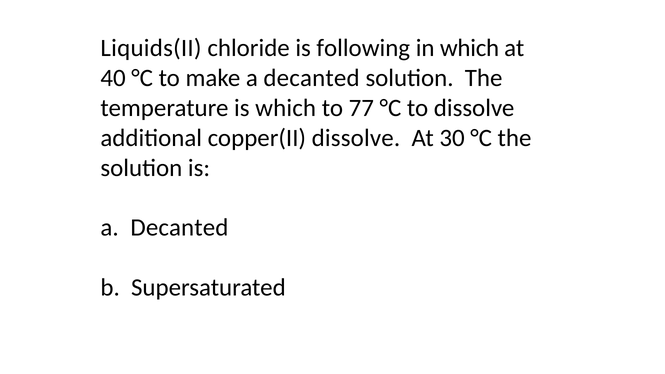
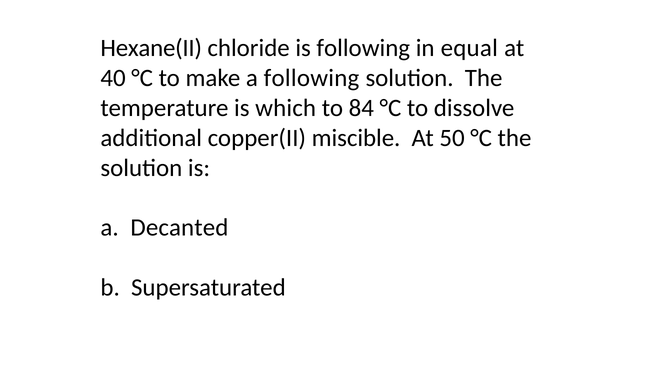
Liquids(II: Liquids(II -> Hexane(II (151, 48)
in which: which -> equal (469, 48)
make a decanted: decanted -> following (312, 78)
77: 77 -> 84 (361, 108)
copper(II dissolve: dissolve -> miscible (356, 138)
30: 30 -> 50 (452, 138)
